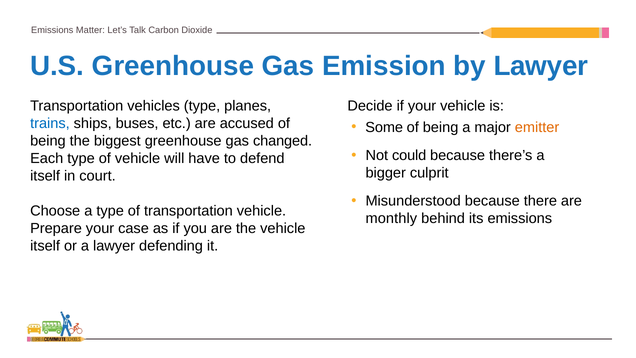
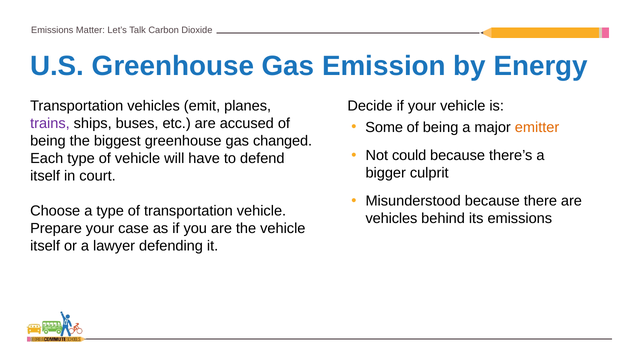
by Lawyer: Lawyer -> Energy (541, 66)
vehicles type: type -> emit (202, 106)
trains colour: blue -> purple (50, 123)
monthly: monthly -> vehicles (391, 218)
